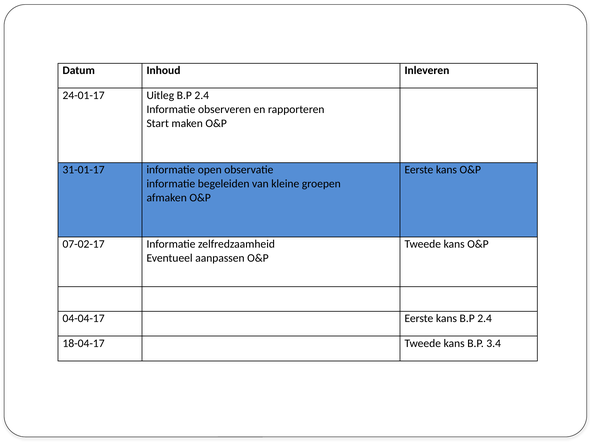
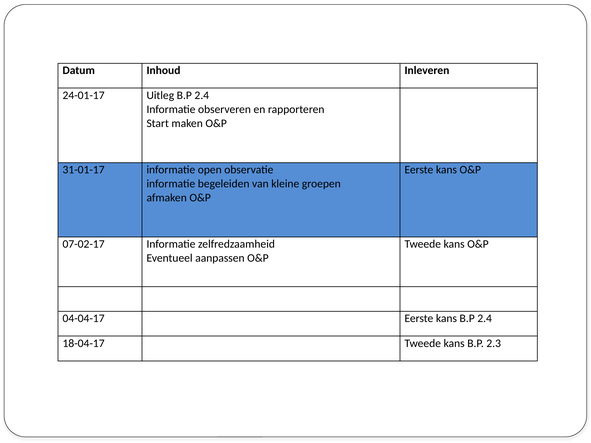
3.4: 3.4 -> 2.3 (494, 343)
